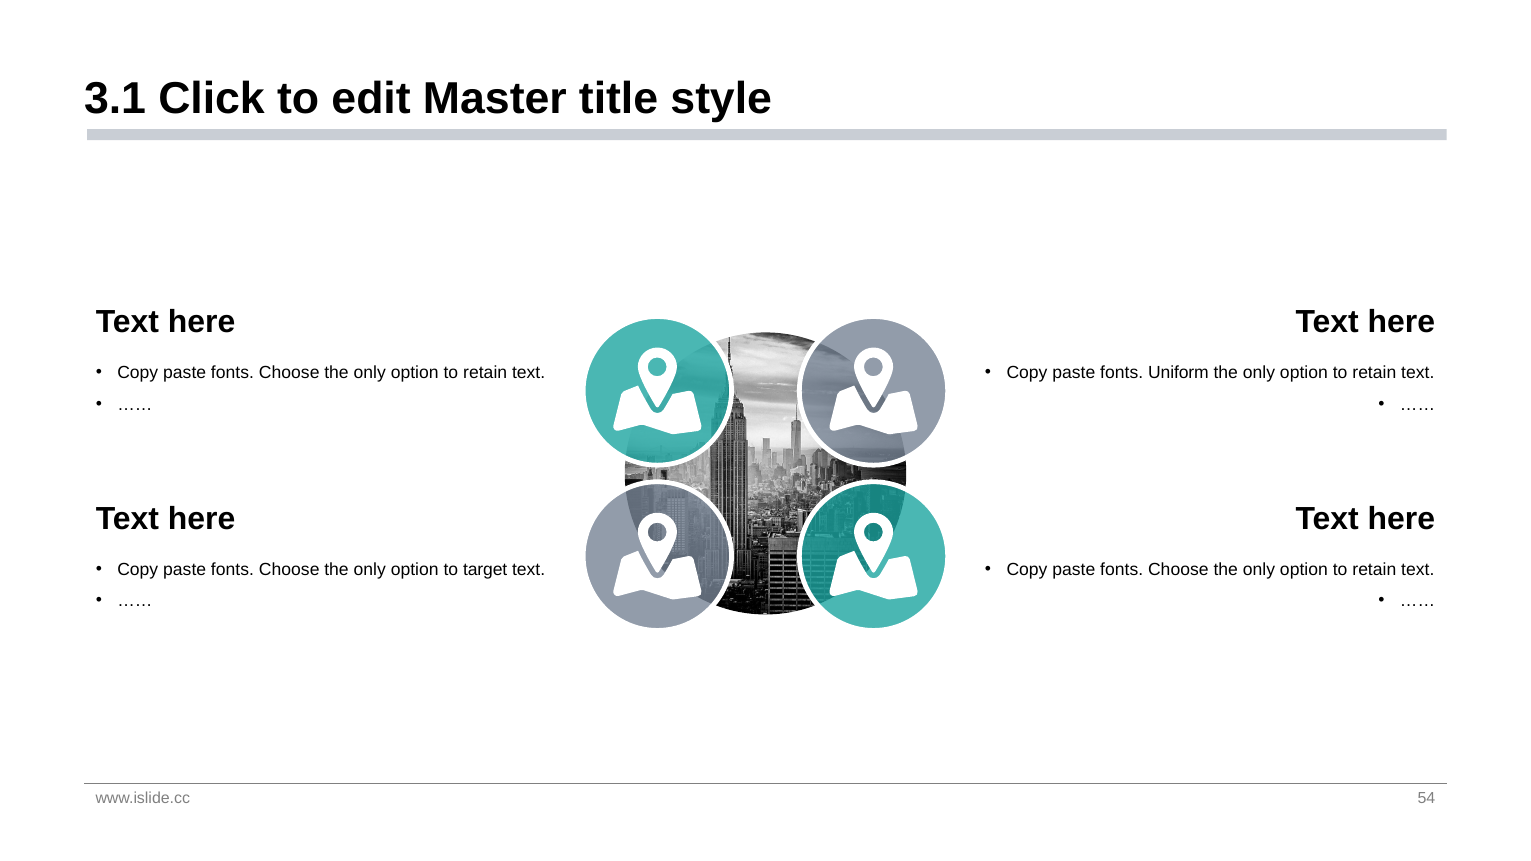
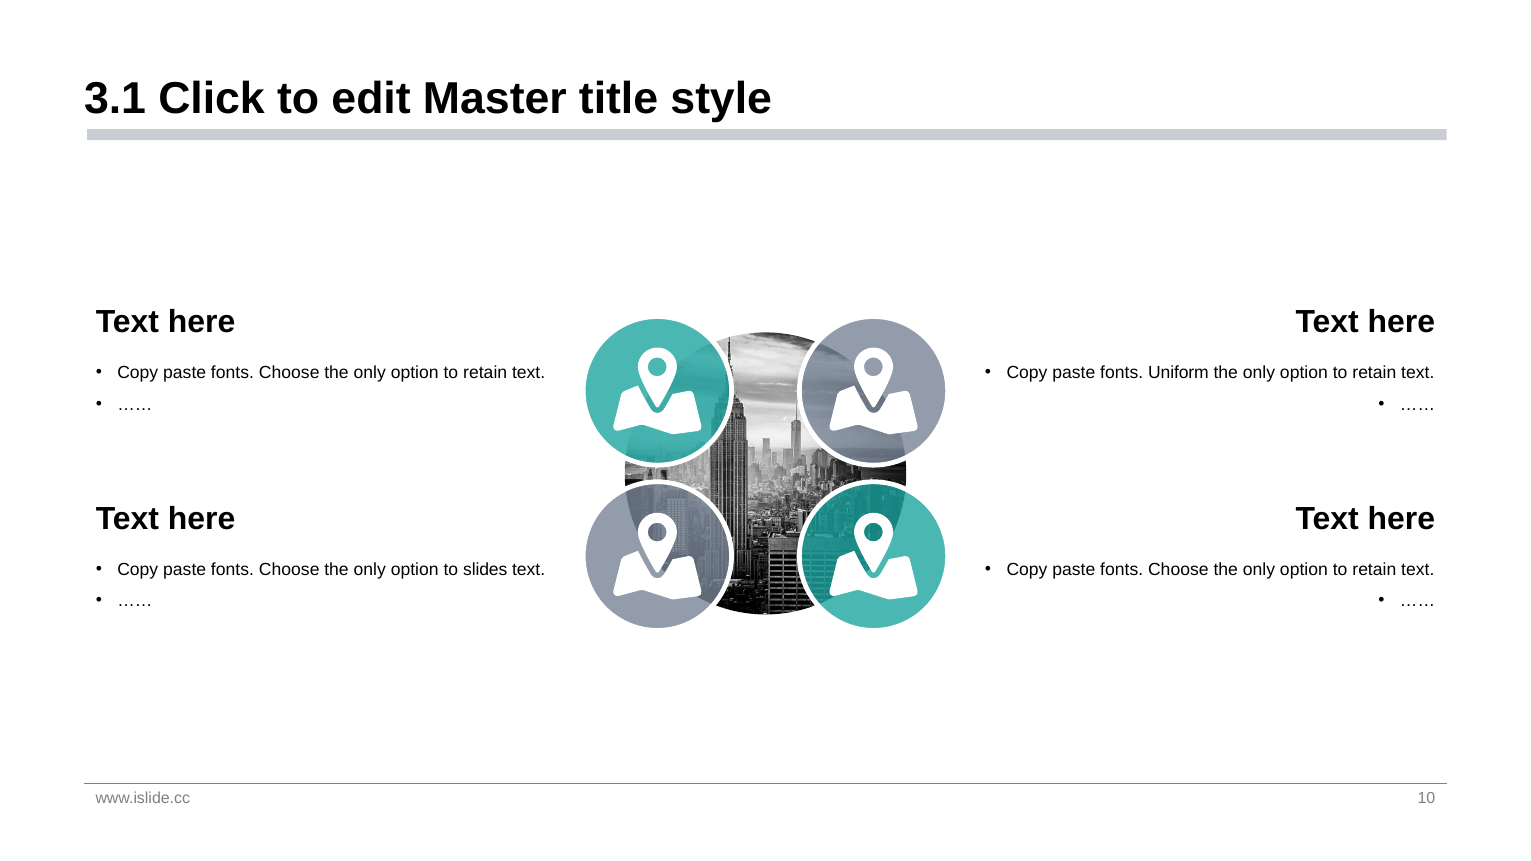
target: target -> slides (485, 570)
54: 54 -> 10 (1426, 799)
